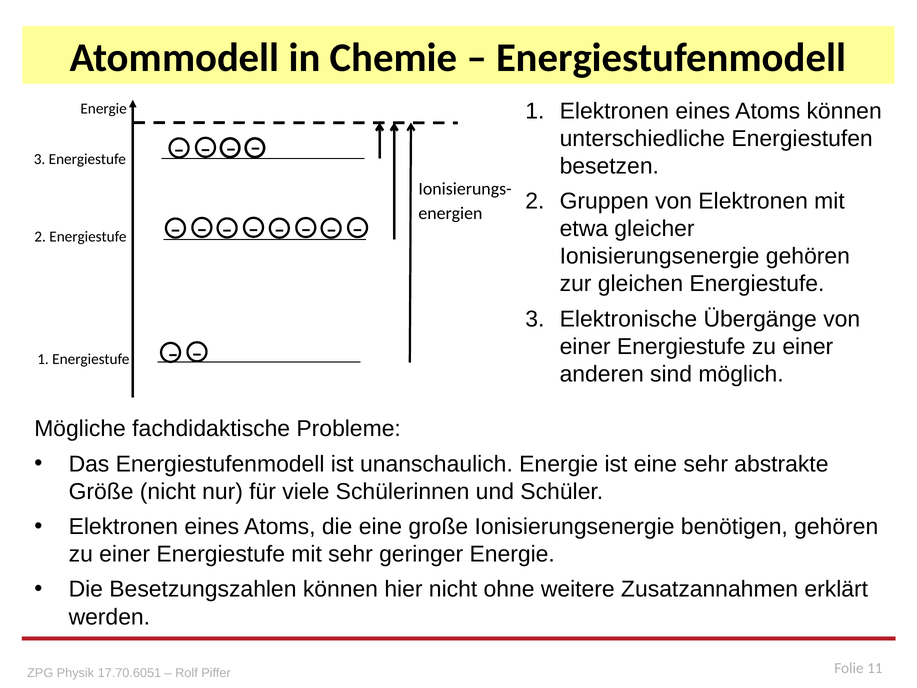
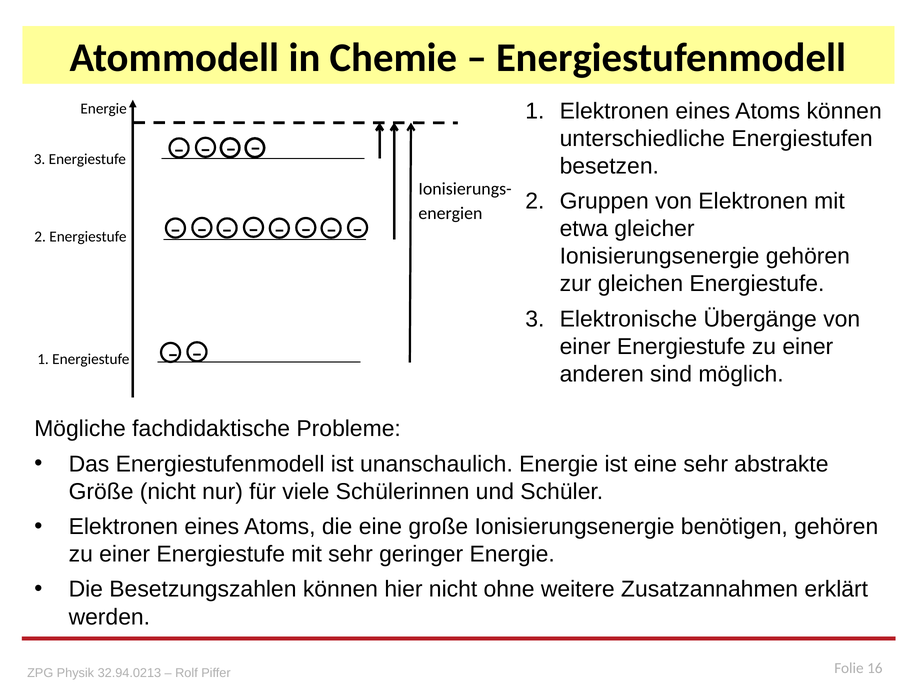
17.70.6051: 17.70.6051 -> 32.94.0213 (129, 673)
11: 11 -> 16 (875, 668)
